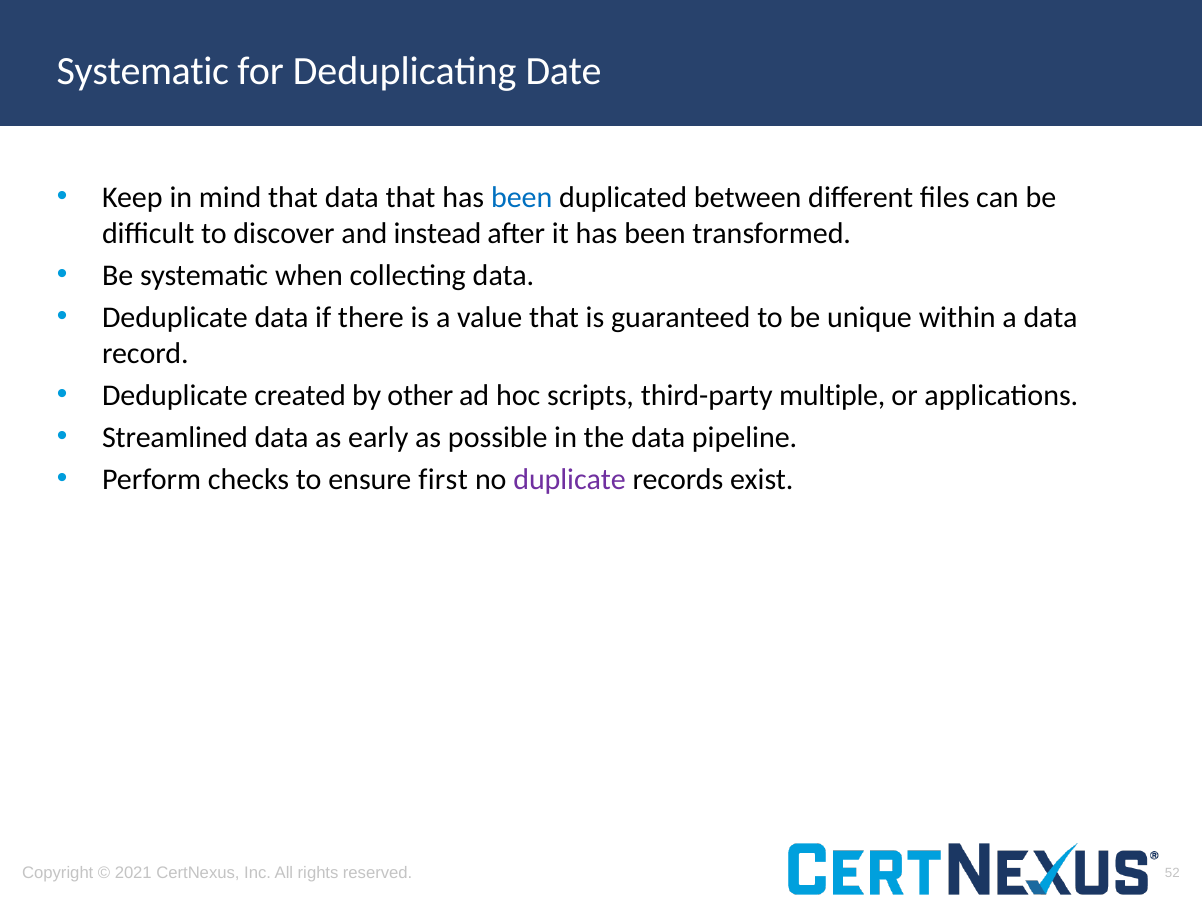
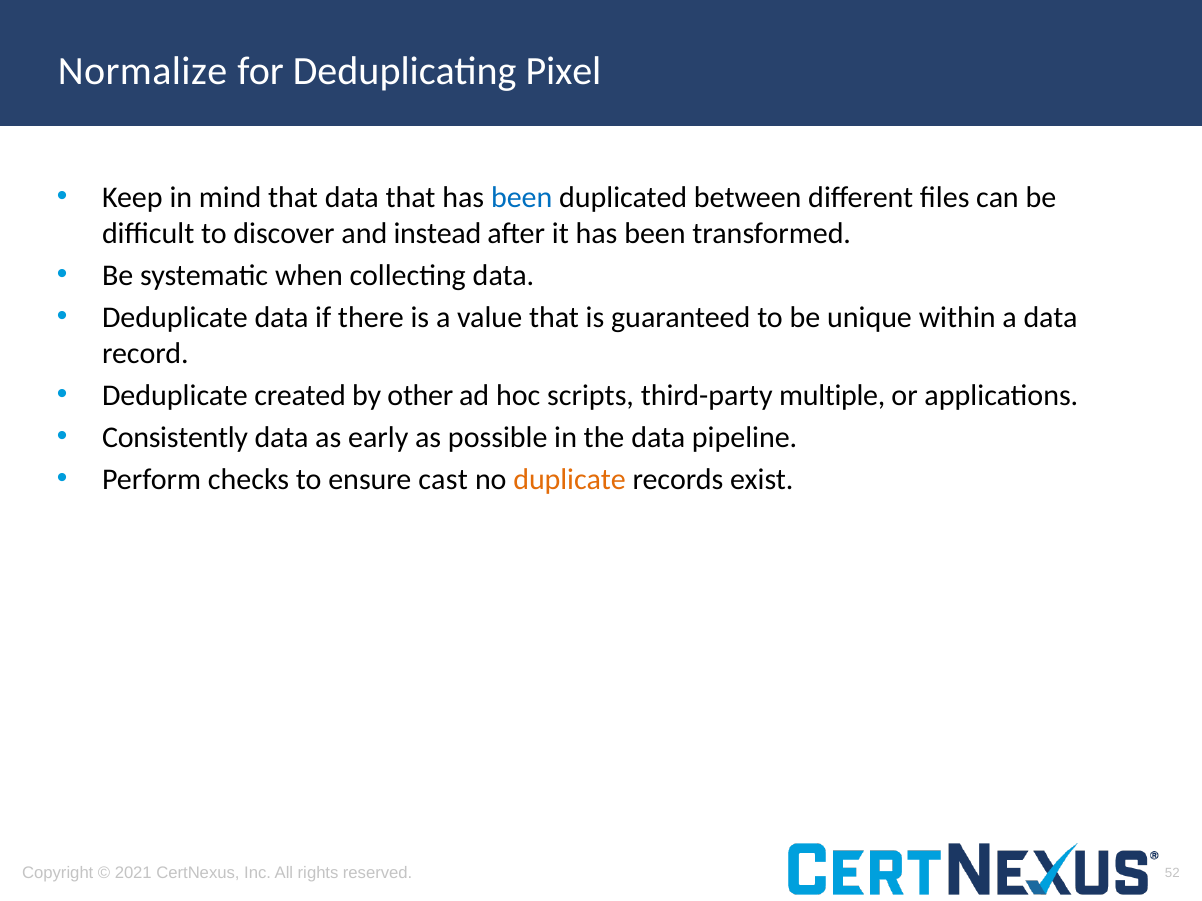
Systematic: Systematic -> Normalize (142, 71)
Date: Date -> Pixel (563, 71)
Streamlined: Streamlined -> Consistently (175, 438)
first: first -> cast (443, 480)
duplicate colour: purple -> orange (570, 480)
